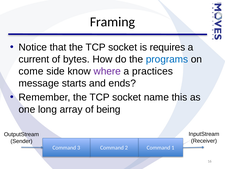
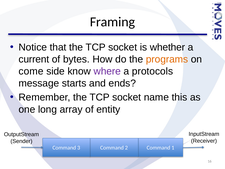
requires: requires -> whether (168, 47)
programs colour: blue -> orange (167, 59)
practices: practices -> protocols (153, 71)
being: being -> entity (108, 109)
